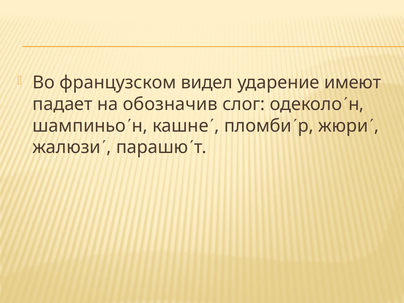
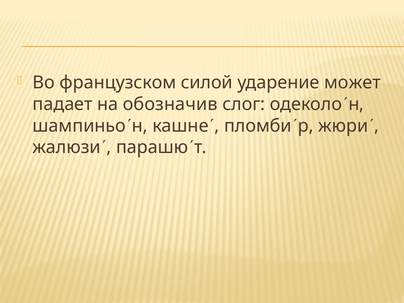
видел: видел -> силой (207, 83)
имеют: имеют -> может (352, 83)
